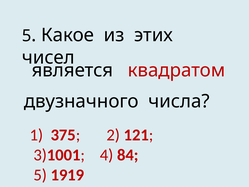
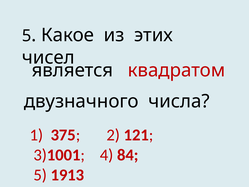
1919: 1919 -> 1913 (67, 175)
